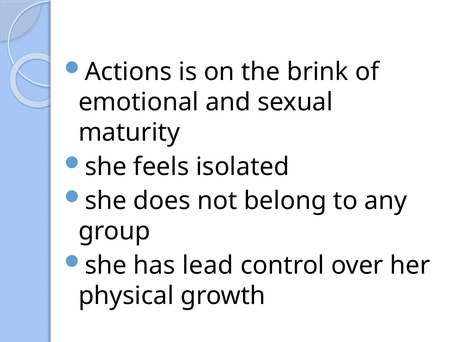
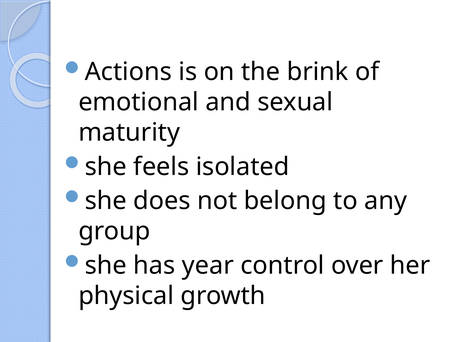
lead: lead -> year (208, 265)
